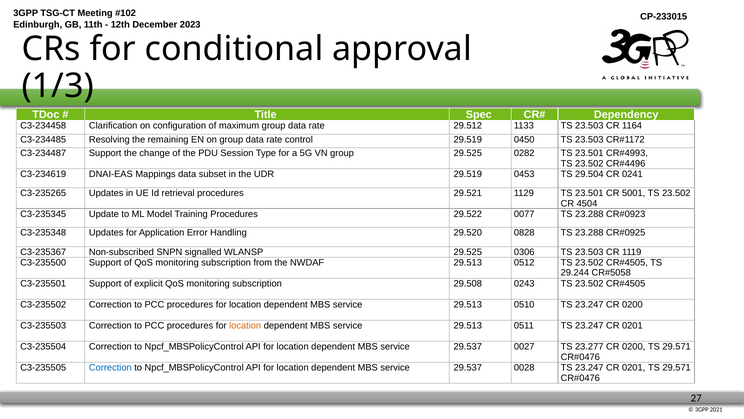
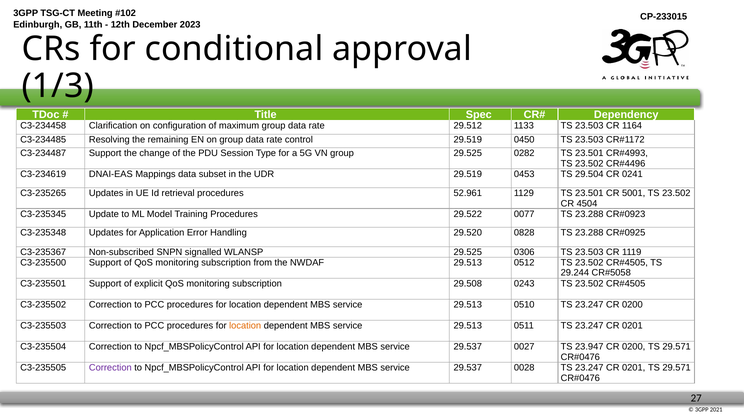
29.521: 29.521 -> 52.961 (468, 193)
23.277: 23.277 -> 23.947 (589, 346)
Correction colour: blue -> purple (110, 367)
